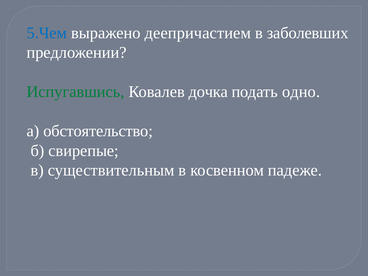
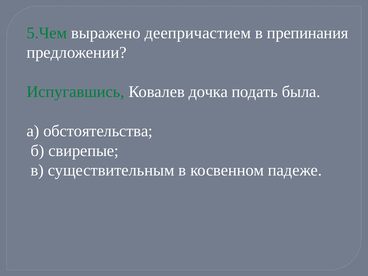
5.Чем colour: blue -> green (47, 33)
заболевших: заболевших -> препинания (308, 33)
одно: одно -> была (301, 92)
обстоятельство: обстоятельство -> обстоятельства (98, 131)
